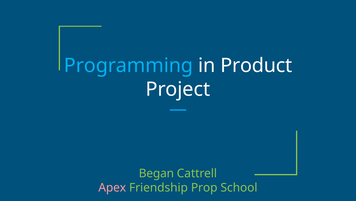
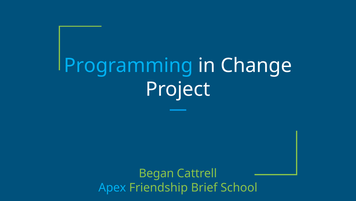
Product: Product -> Change (256, 65)
Apex colour: pink -> light blue (112, 187)
Prop: Prop -> Brief (204, 187)
